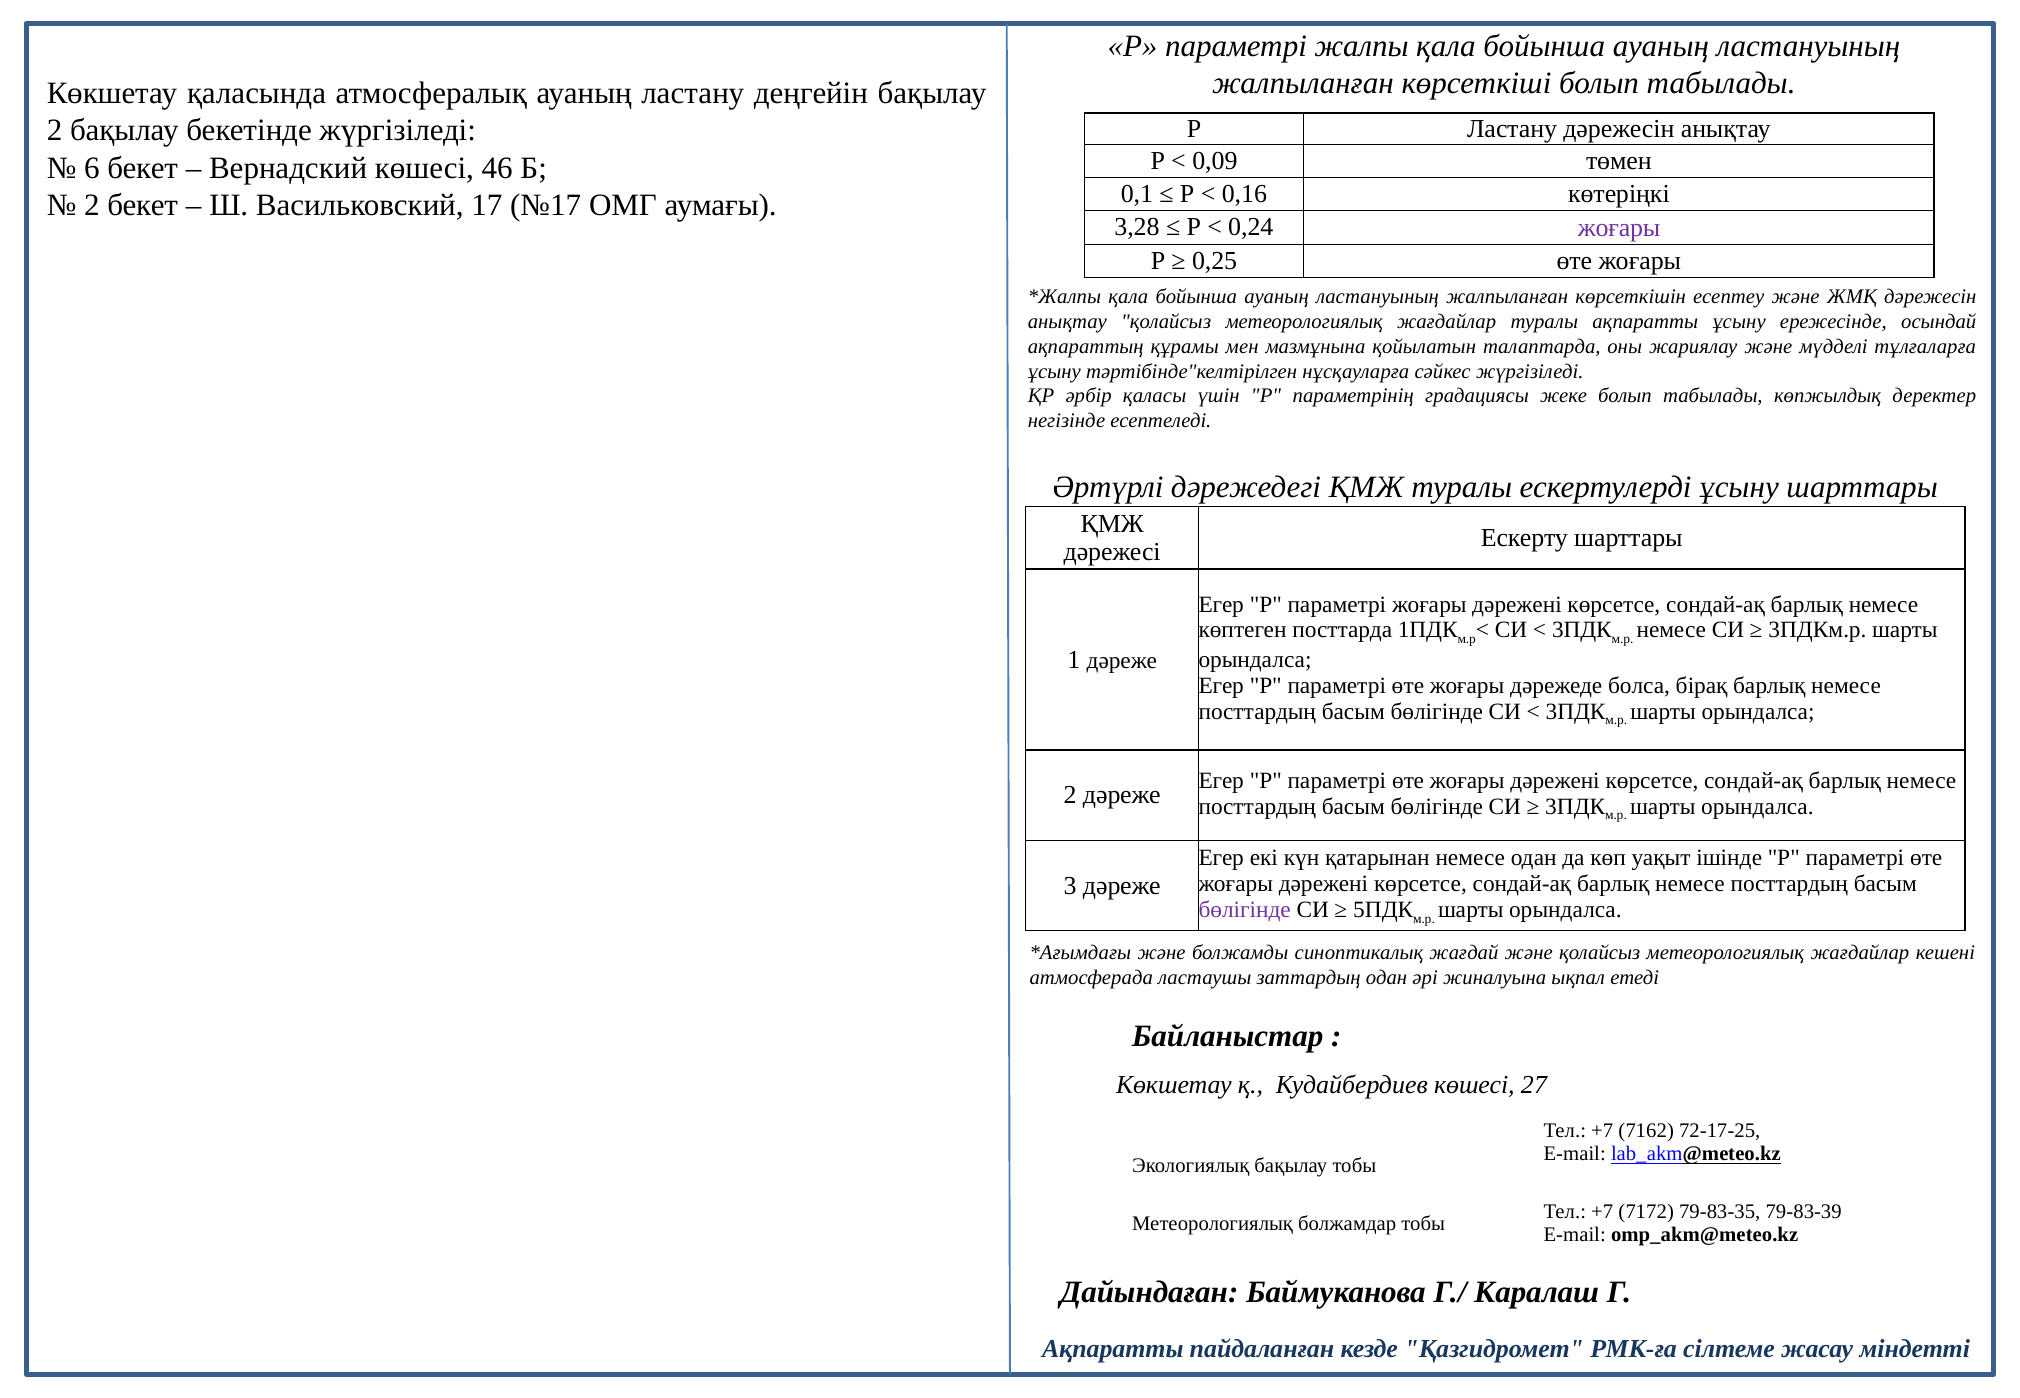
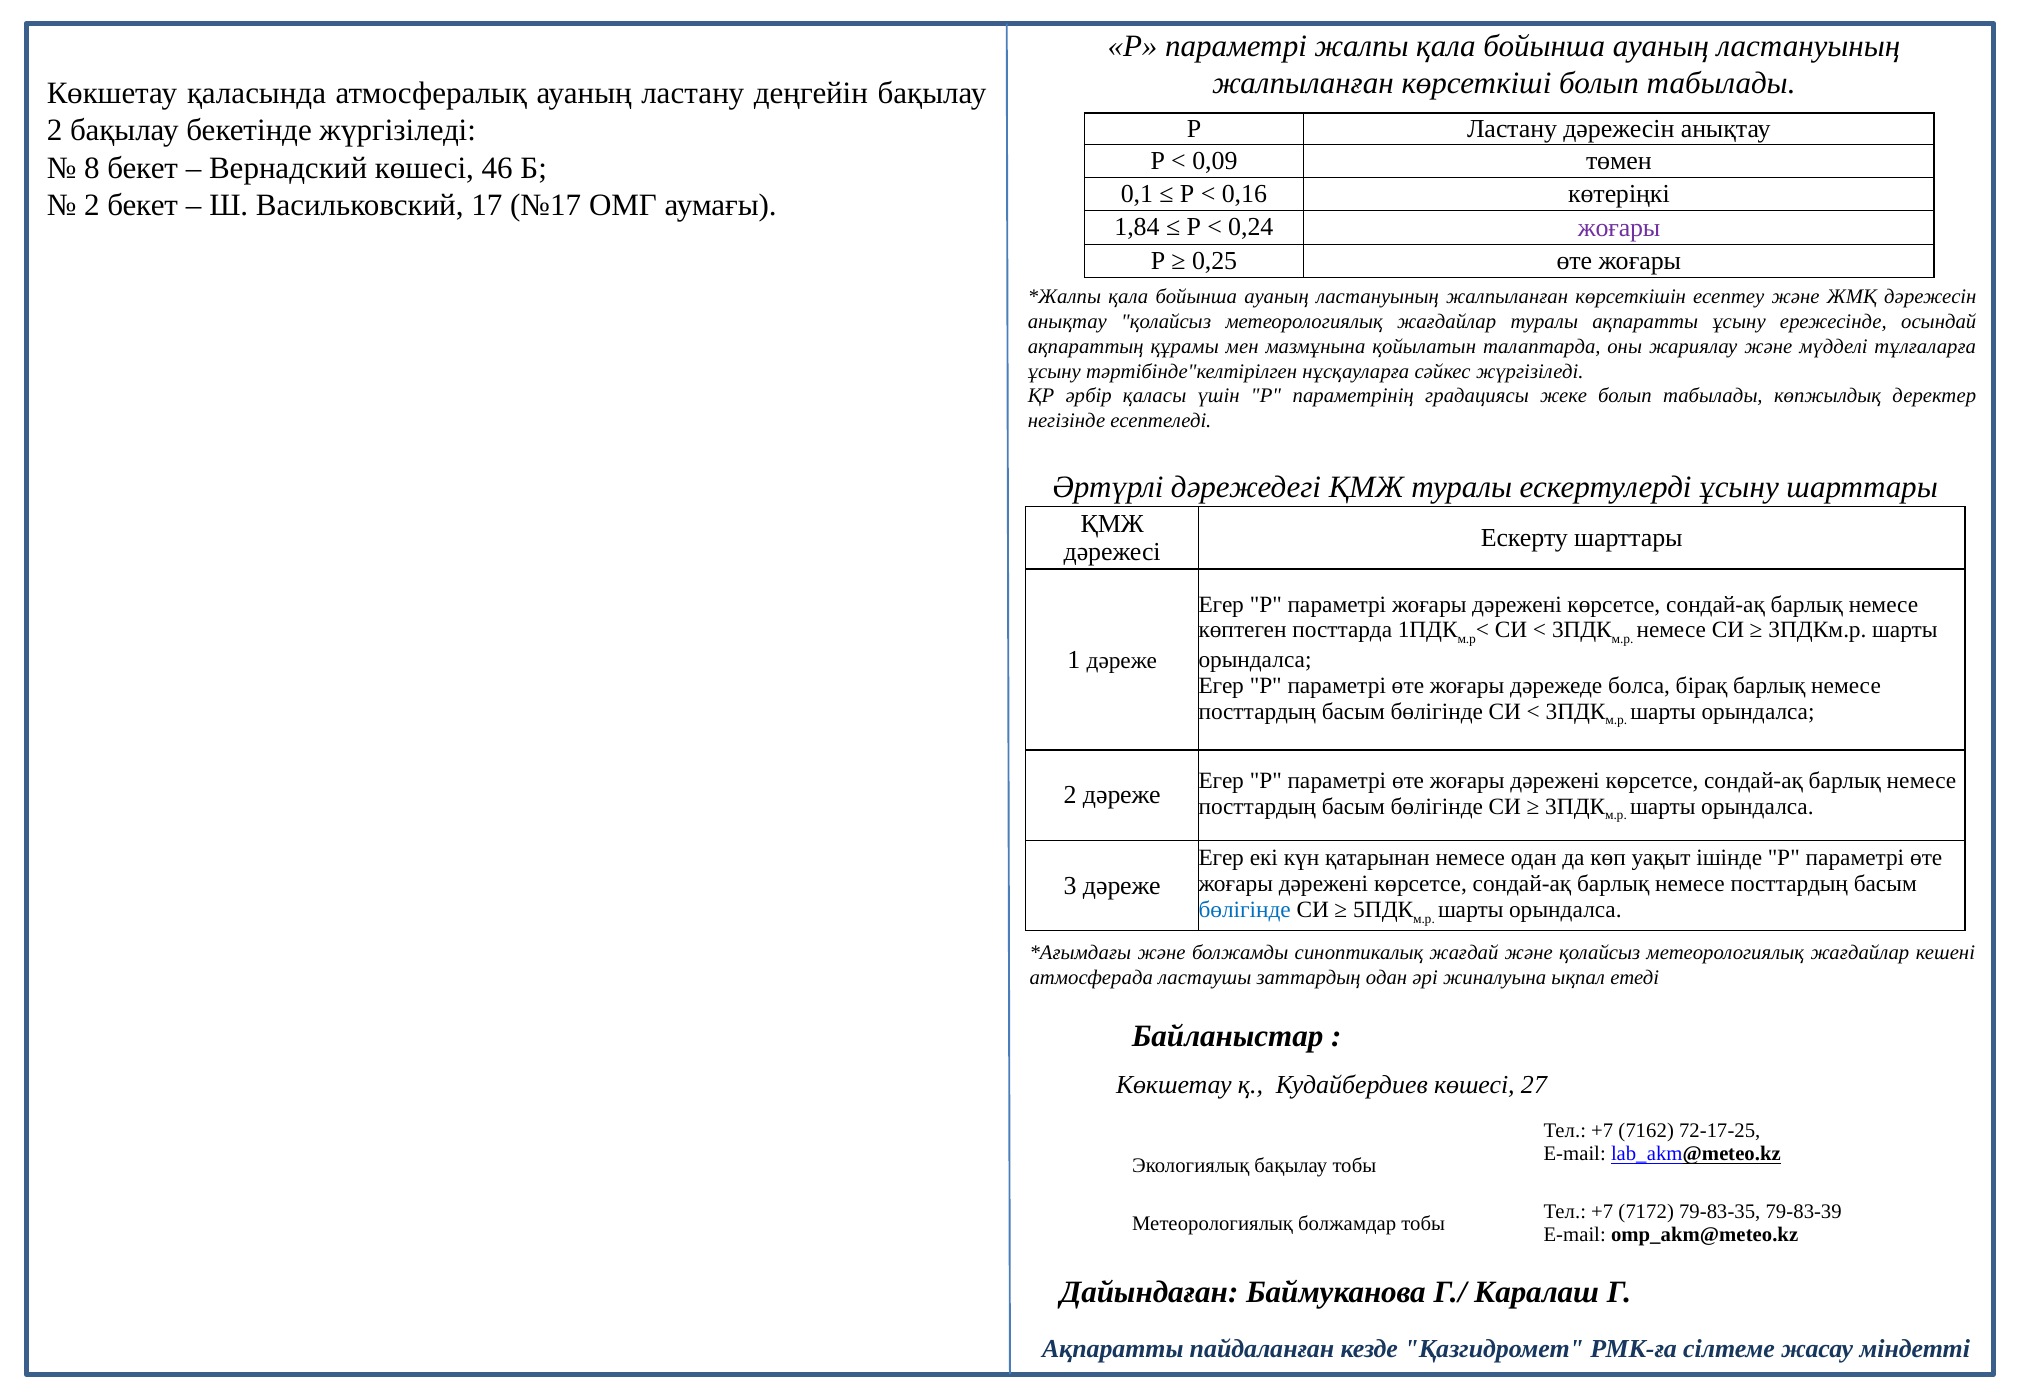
6: 6 -> 8 (92, 168)
3,28: 3,28 -> 1,84 (1137, 227)
бөлігінде colour: purple -> blue (1245, 910)
